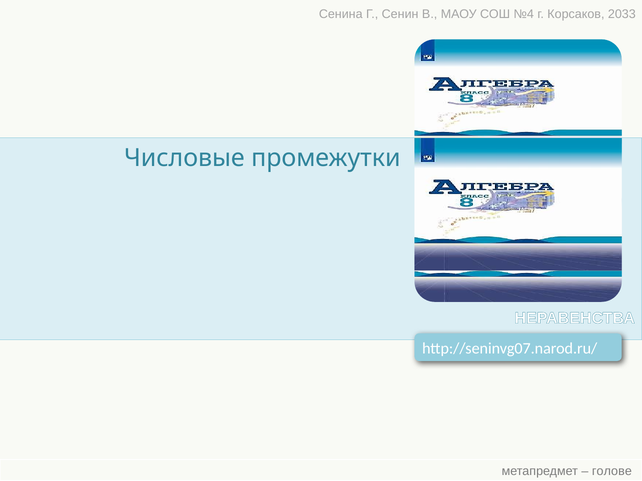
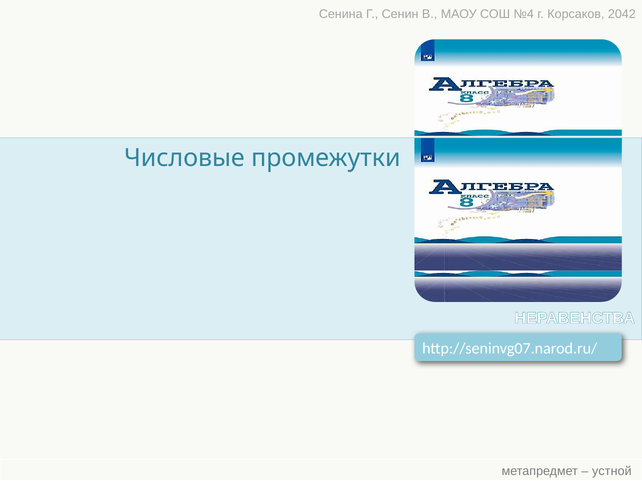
2033: 2033 -> 2042 (622, 14)
голове: голове -> устной (612, 472)
